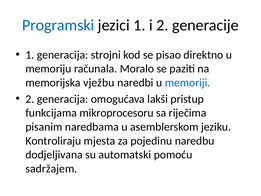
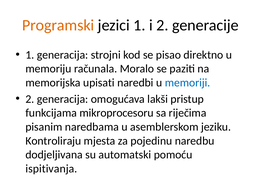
Programski colour: blue -> orange (58, 25)
vježbu: vježbu -> upisati (99, 83)
sadržajem: sadržajem -> ispitivanja (51, 168)
